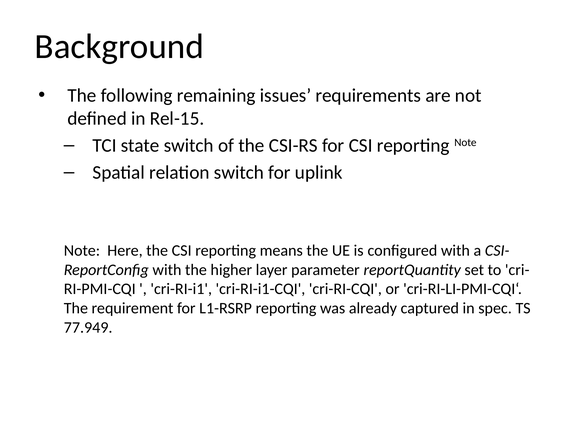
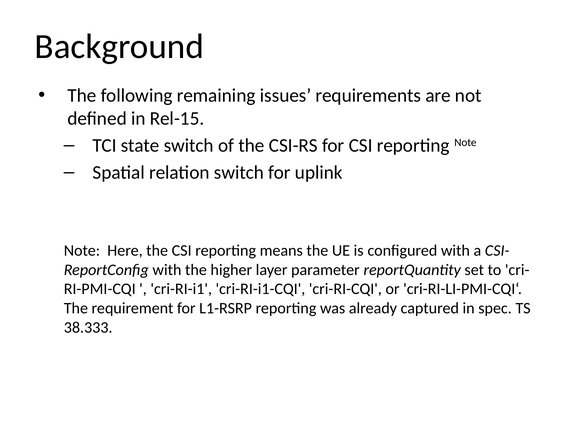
77.949: 77.949 -> 38.333 (88, 327)
